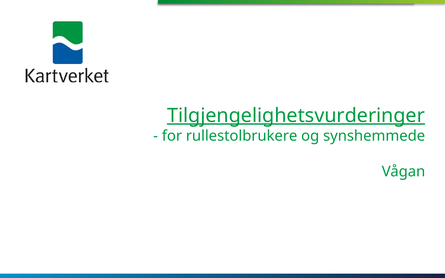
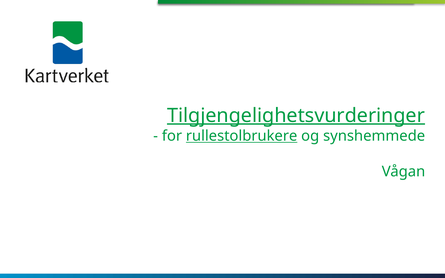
rullestolbrukere underline: none -> present (242, 136)
